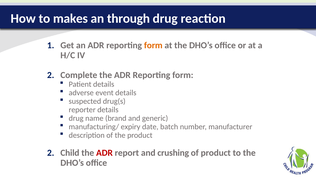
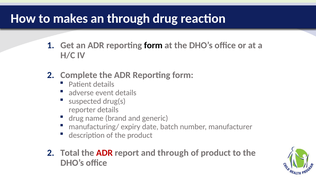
form colour: orange -> black (153, 46)
Child: Child -> Total (70, 154)
and crushing: crushing -> through (173, 154)
